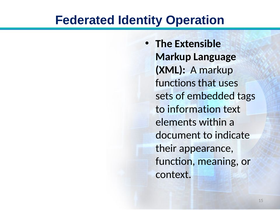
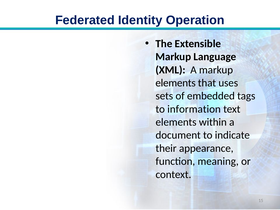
functions: functions -> elements (176, 83)
